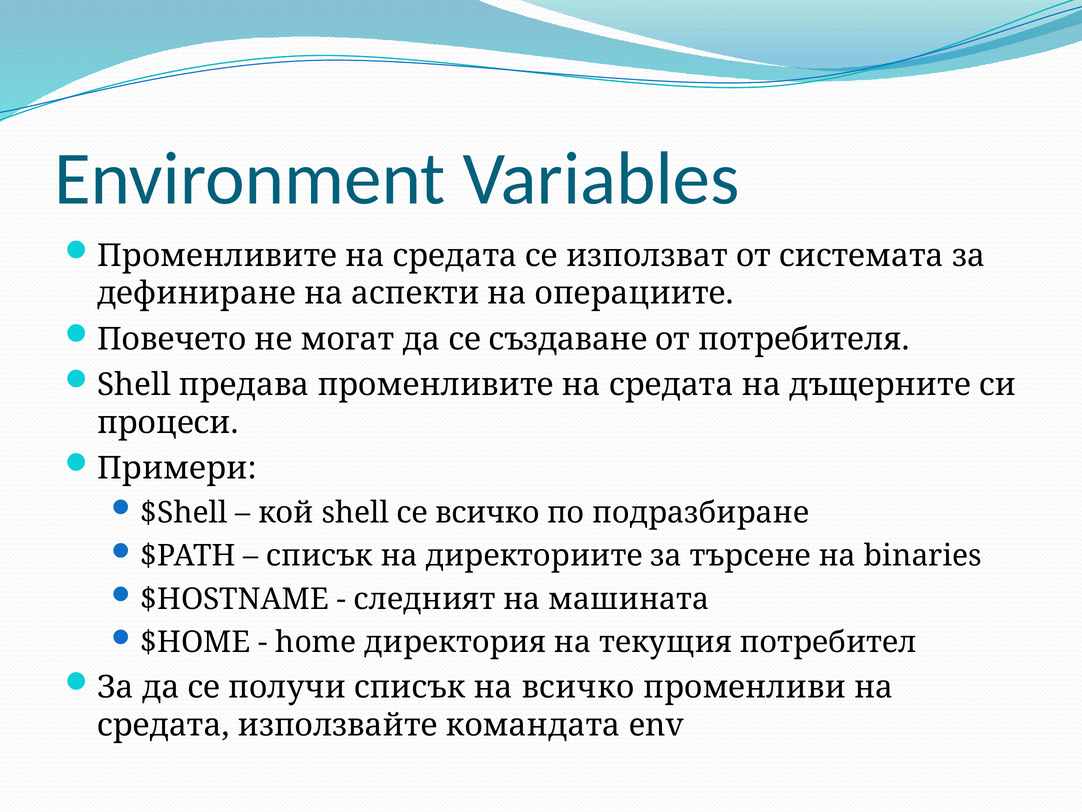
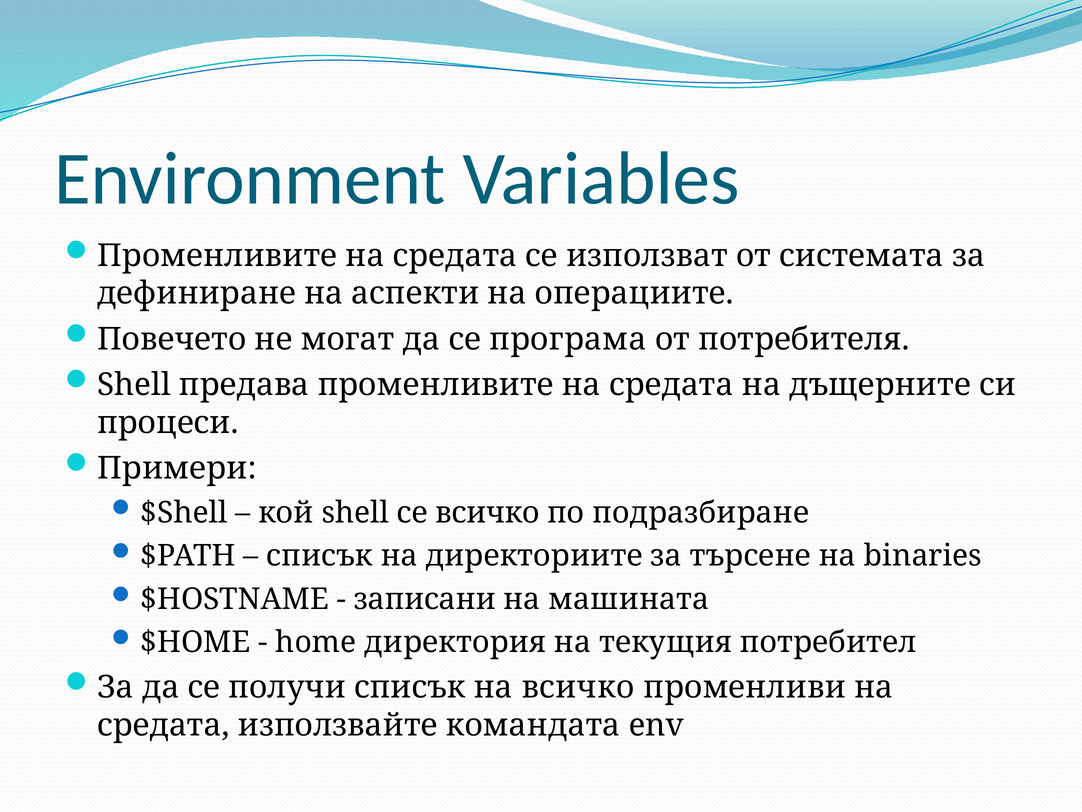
създаване: създаване -> програма (568, 339)
следният: следният -> записани (425, 599)
